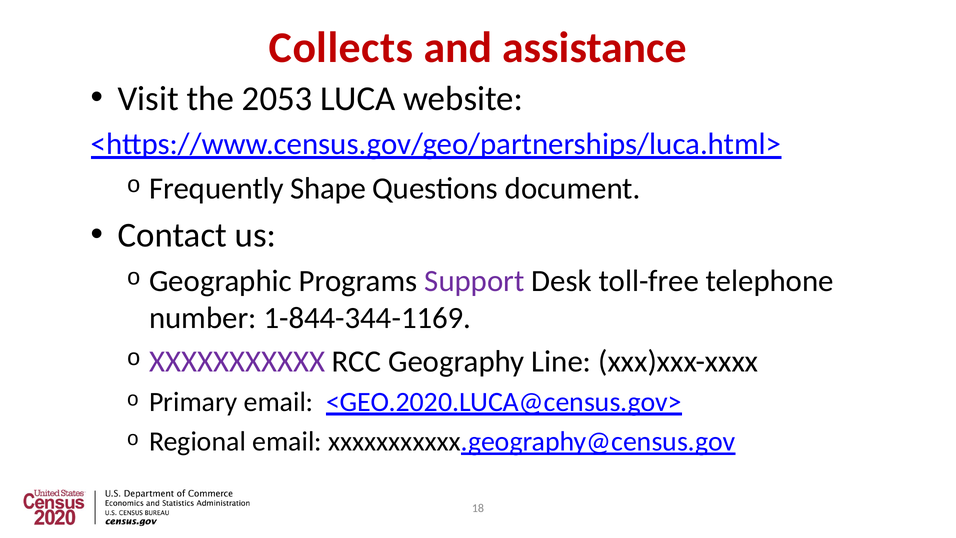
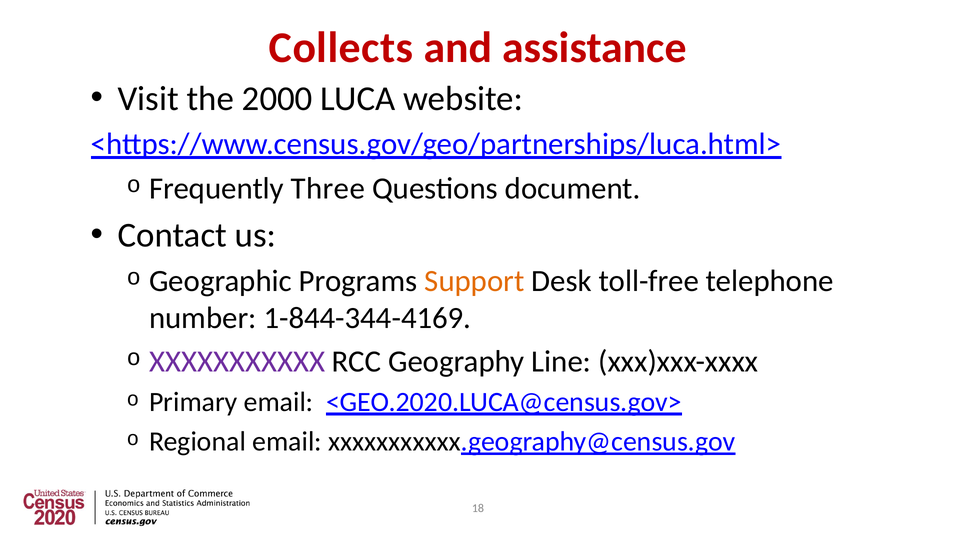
2053: 2053 -> 2000 (277, 99)
Shape: Shape -> Three (328, 188)
Support colour: purple -> orange (474, 281)
1-844-344-1169: 1-844-344-1169 -> 1-844-344-4169 (367, 318)
